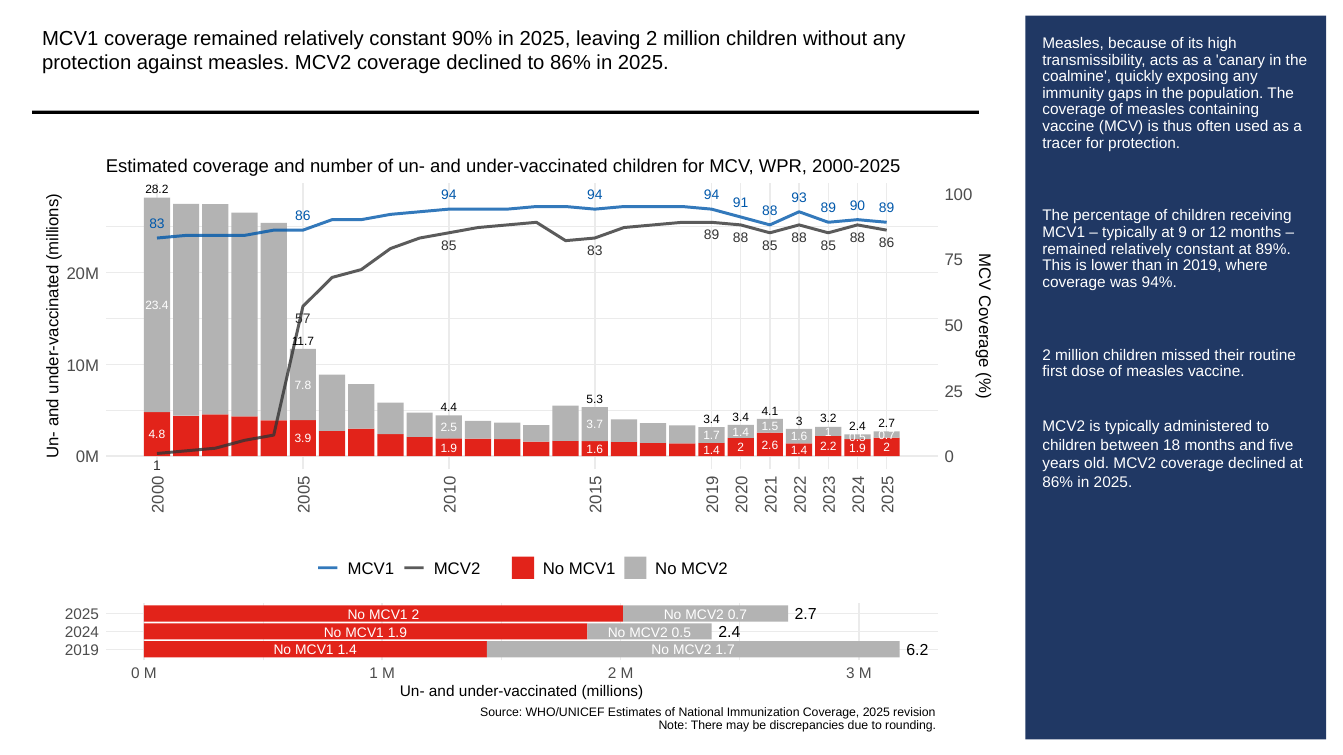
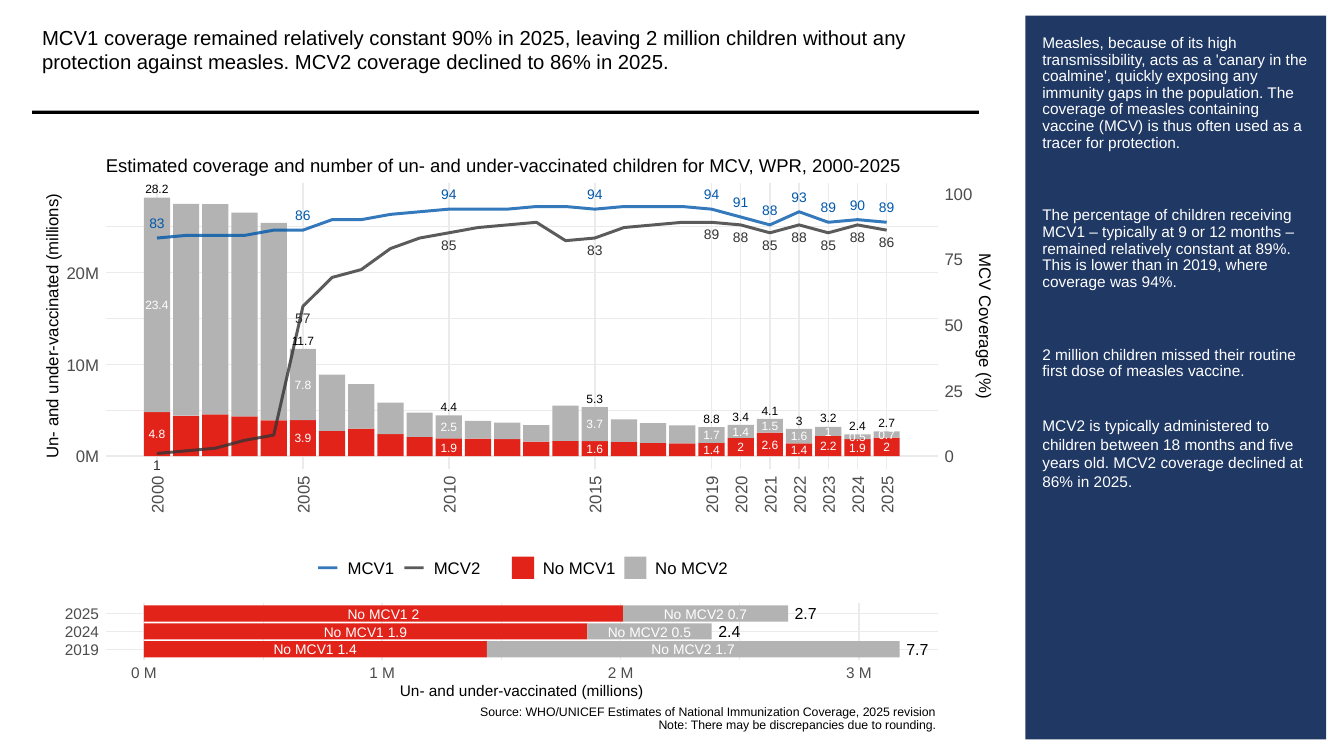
3.4: 3.4 -> 8.8 (712, 420)
6.2: 6.2 -> 7.7 (917, 651)
